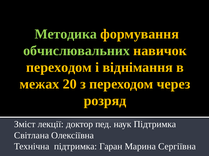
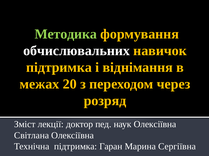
обчислювальних colour: light green -> white (77, 51)
переходом: переходом -> підтримка (59, 68)
наук Підтримка: Підтримка -> Олексіївна (155, 125)
